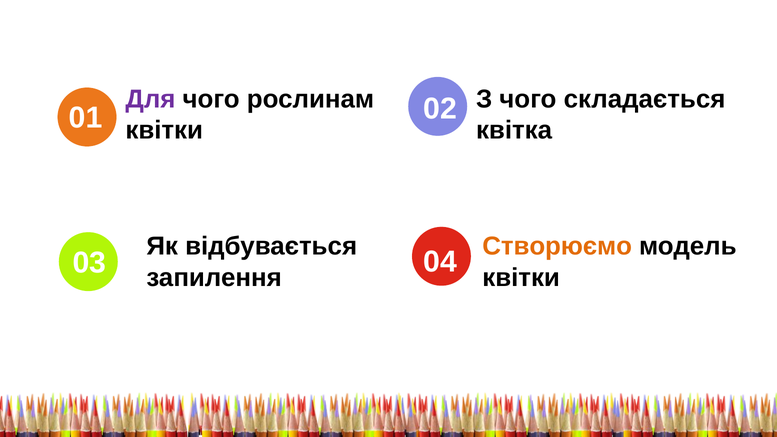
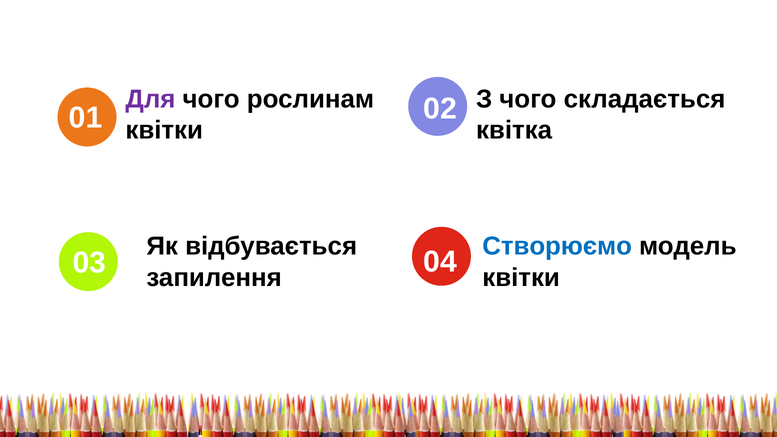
Створюємо colour: orange -> blue (557, 246)
